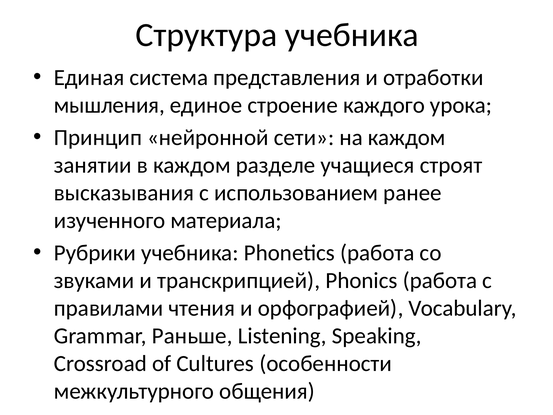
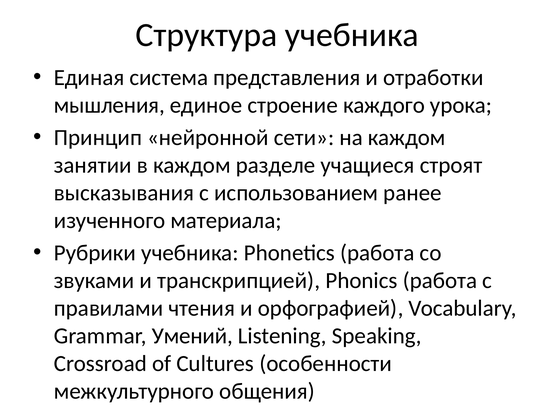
Раньше: Раньше -> Умений (192, 336)
